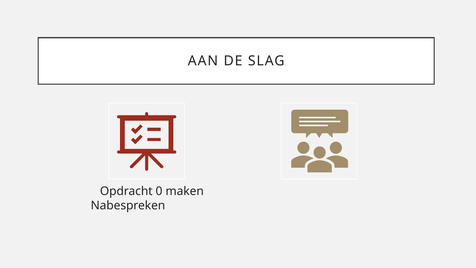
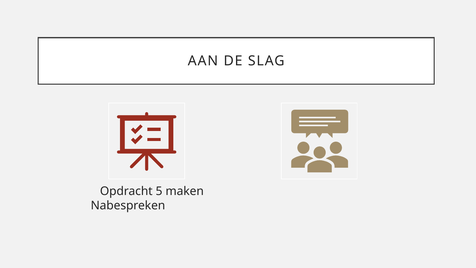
0: 0 -> 5 (159, 191)
